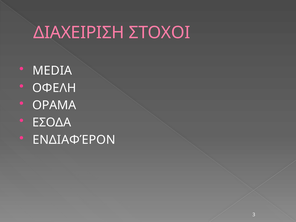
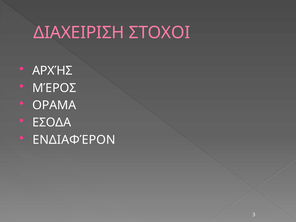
MEDIA: MEDIA -> ΑΡΧΉΣ (52, 71)
ΟΦΕΛΗ: ΟΦΕΛΗ -> ΜΈΡΟΣ (54, 88)
